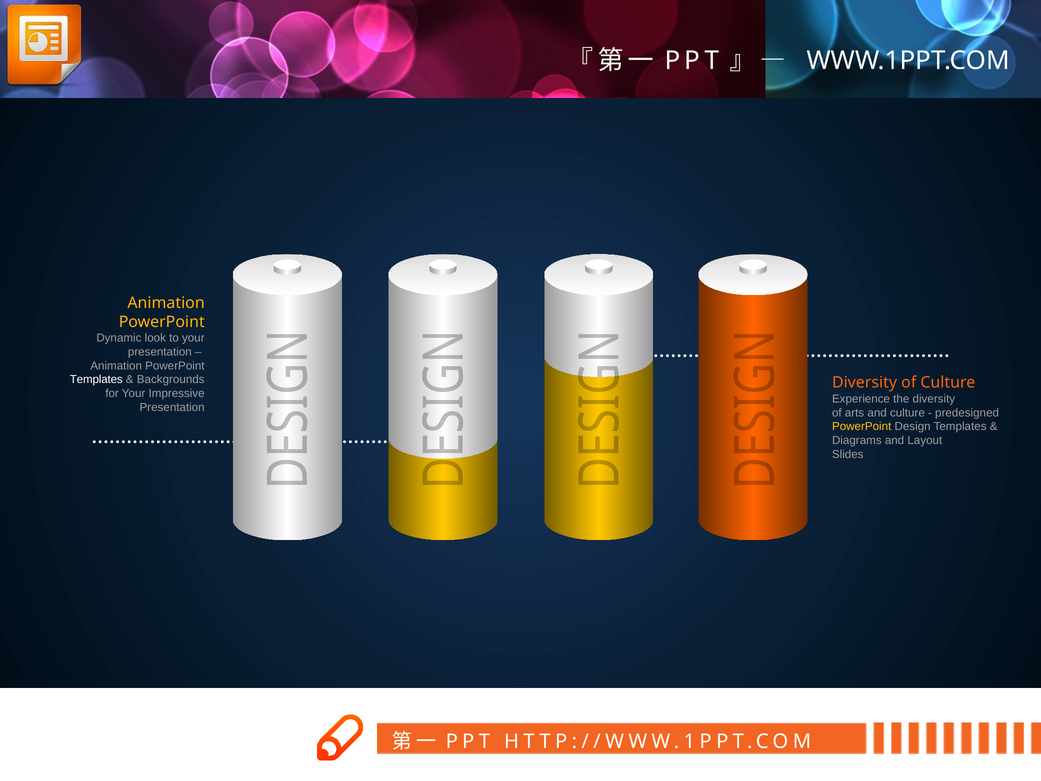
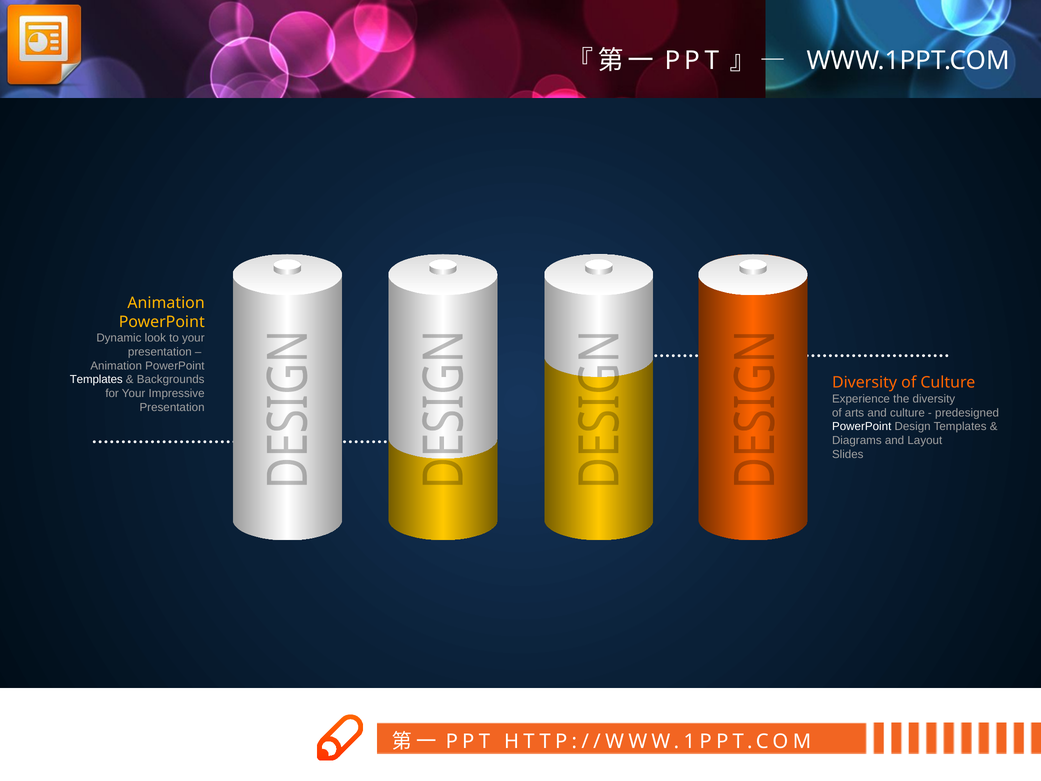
PowerPoint colour: yellow -> white (862, 427)
